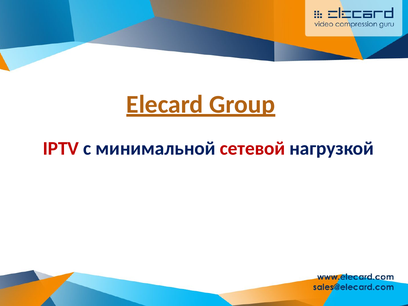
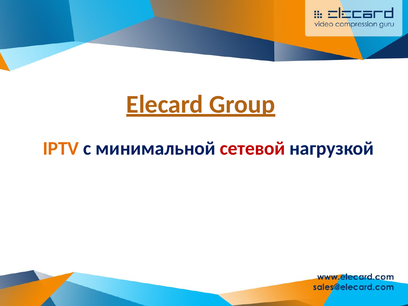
IPTV colour: red -> orange (61, 149)
